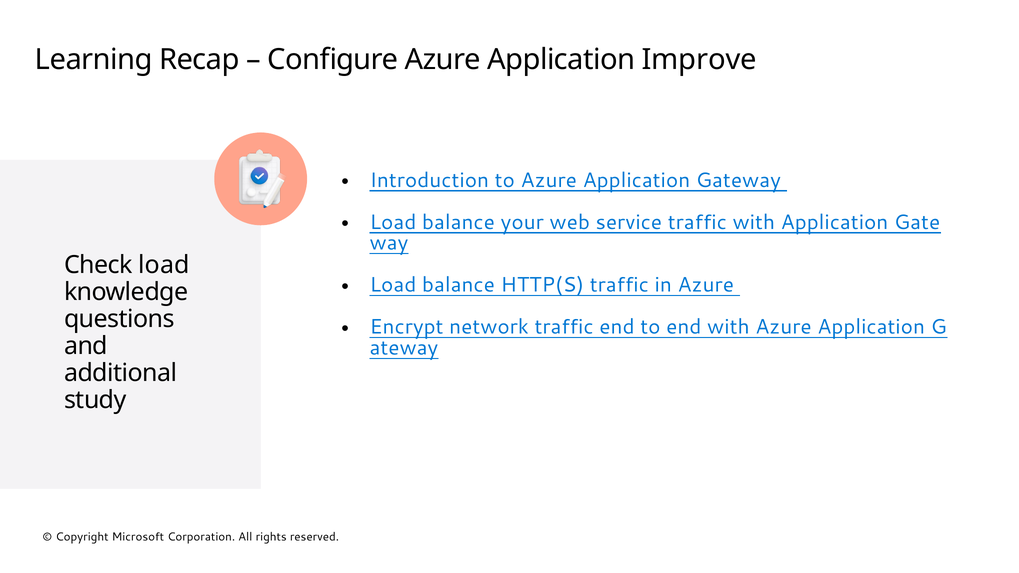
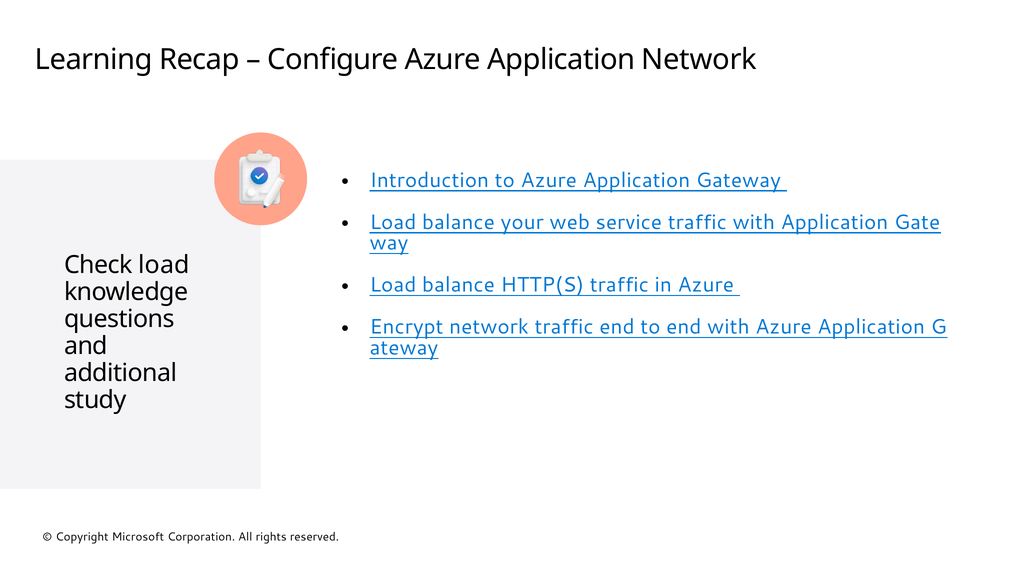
Application Improve: Improve -> Network (699, 60)
